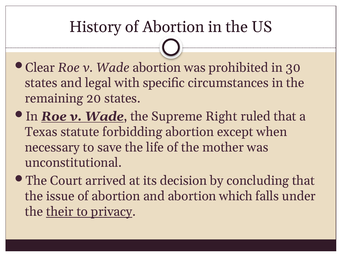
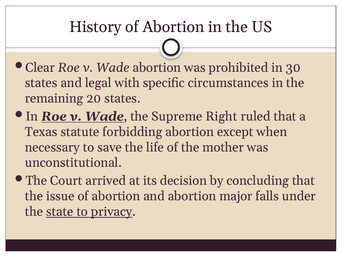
which: which -> major (236, 196)
their: their -> state (60, 211)
